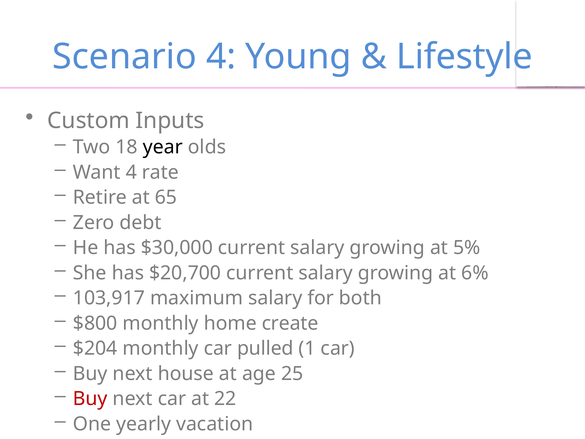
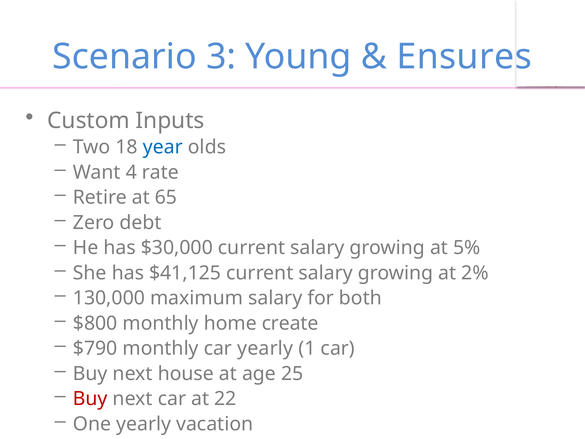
Scenario 4: 4 -> 3 (221, 57)
Lifestyle: Lifestyle -> Ensures (464, 57)
year colour: black -> blue (163, 147)
$20,700: $20,700 -> $41,125 (185, 273)
6%: 6% -> 2% (475, 273)
103,917: 103,917 -> 130,000 (109, 298)
$204: $204 -> $790 (95, 348)
car pulled: pulled -> yearly (265, 348)
